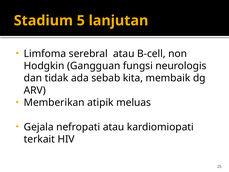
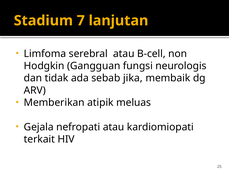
5: 5 -> 7 (81, 21)
kita: kita -> jika (133, 78)
